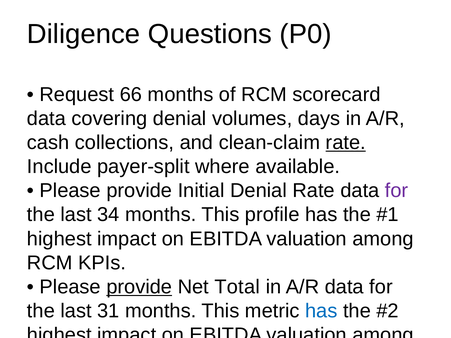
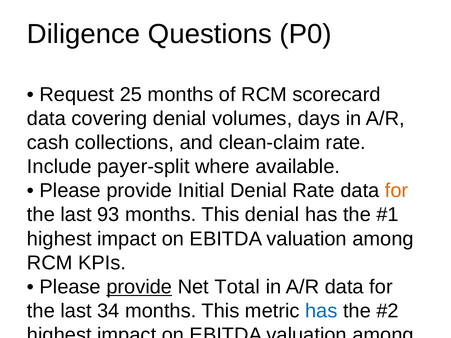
66: 66 -> 25 (131, 95)
rate underline: present -> none (346, 143)
for colour: purple -> orange (397, 191)
34: 34 -> 93 (108, 215)
This profile: profile -> denial (272, 215)
31: 31 -> 34 (108, 311)
